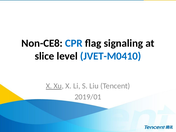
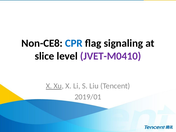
JVET-M0410 colour: blue -> purple (111, 56)
